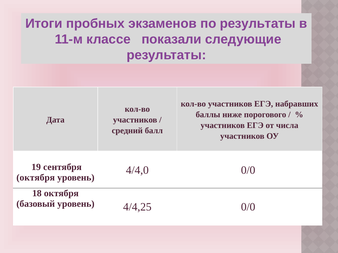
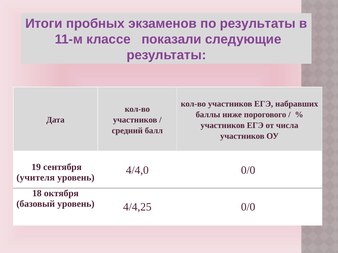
октября: октября -> учителя (36, 178)
